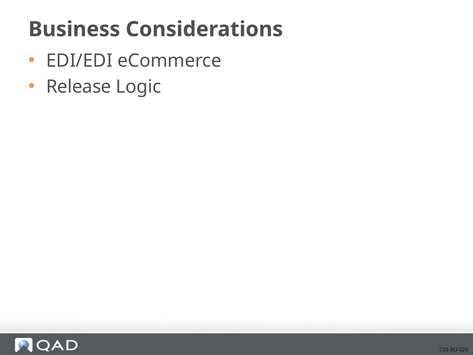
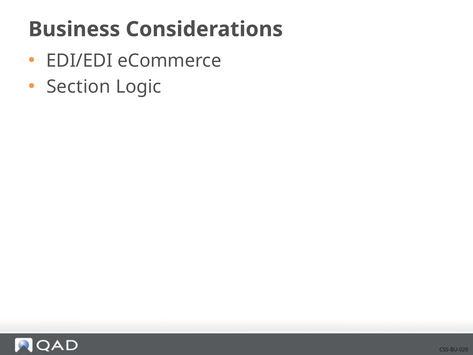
Release: Release -> Section (78, 87)
